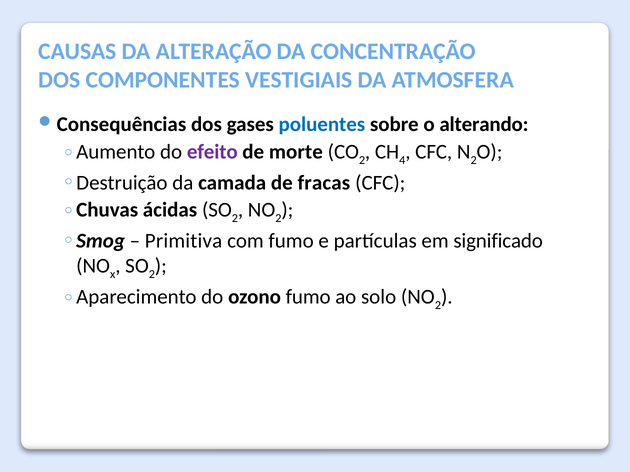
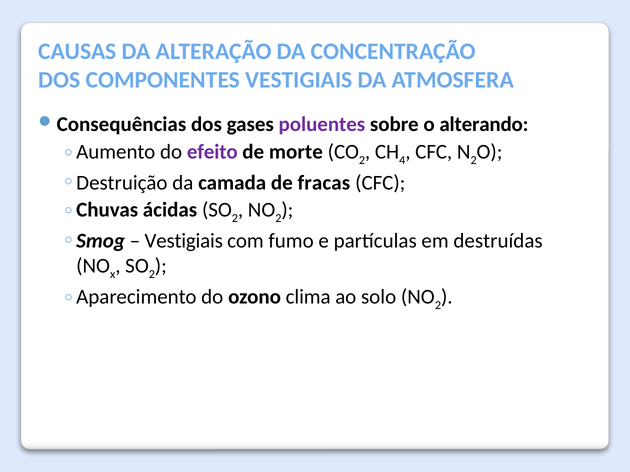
poluentes colour: blue -> purple (322, 125)
Primitiva: Primitiva -> Vestigiais (184, 241)
significado: significado -> destruídas (498, 241)
ozono fumo: fumo -> clima (308, 297)
